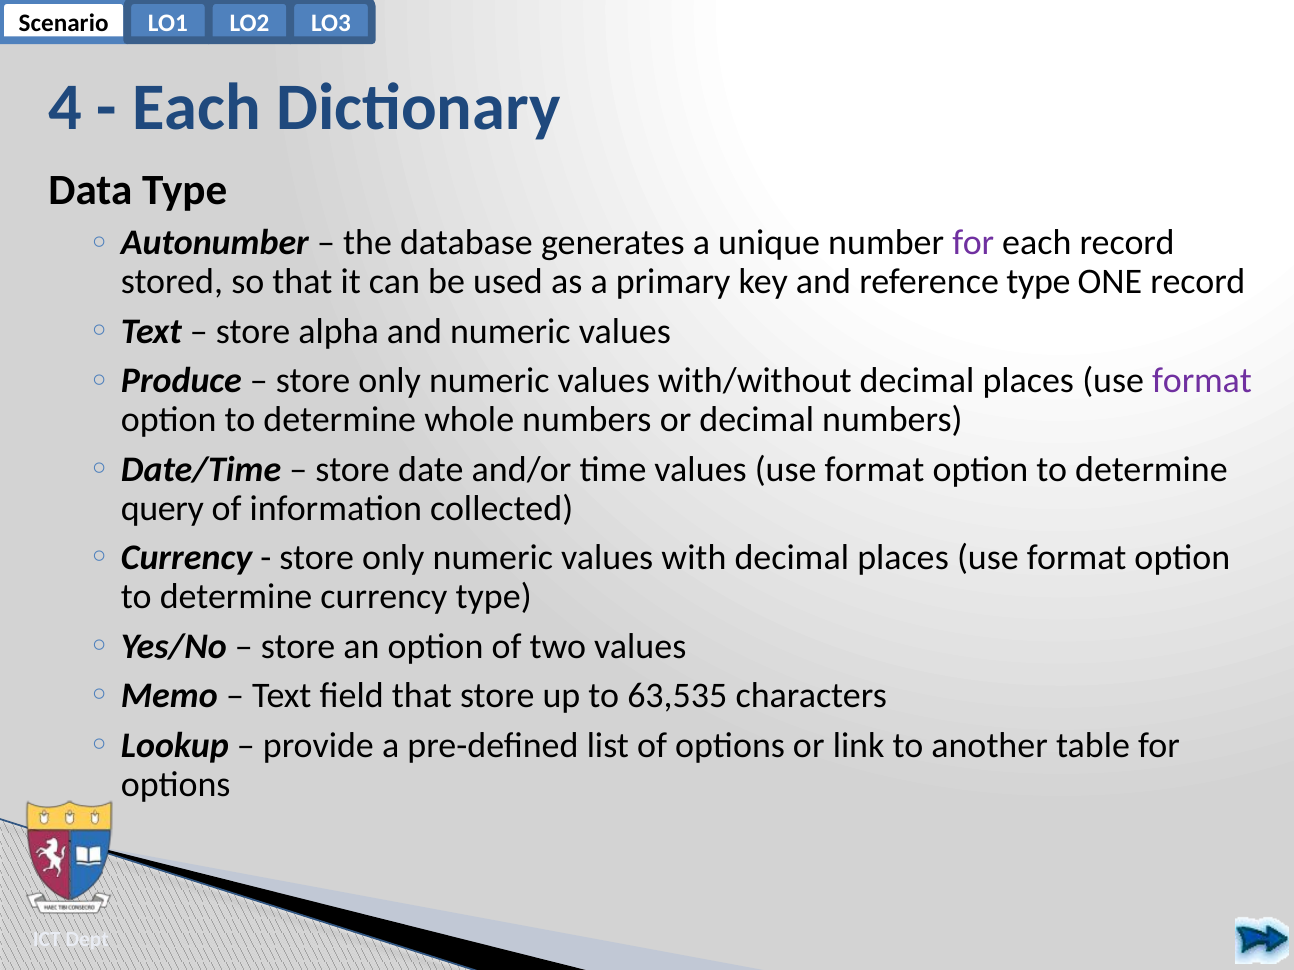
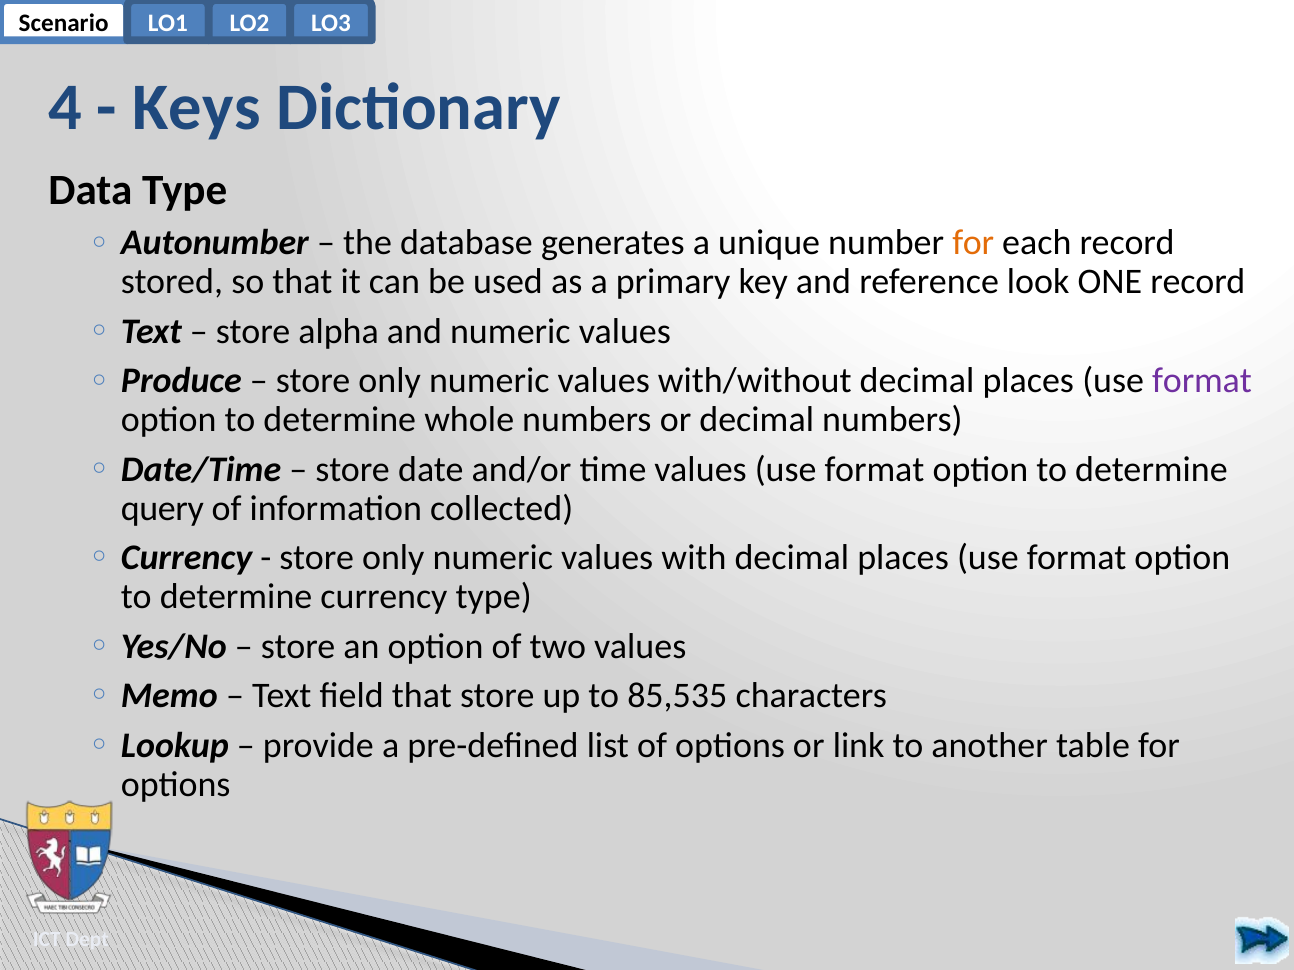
Each: Each -> Keys (197, 108)
for colour: purple -> orange (973, 243)
reference type: type -> look (1038, 282)
63,535: 63,535 -> 85,535 (677, 696)
